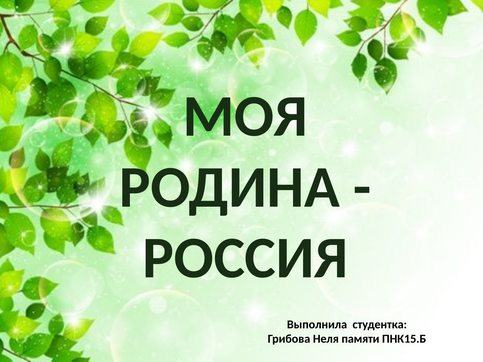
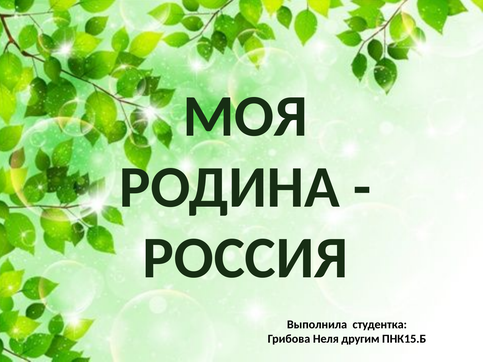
памяти: памяти -> другим (360, 339)
